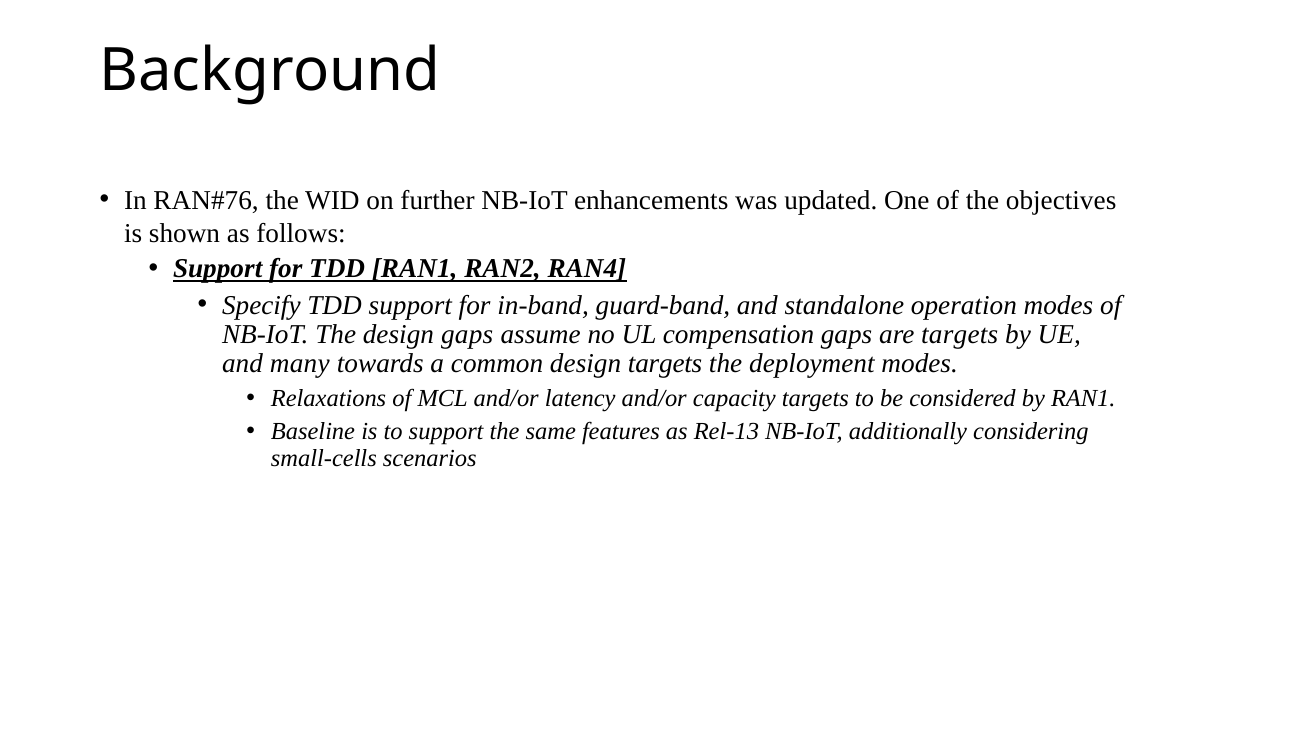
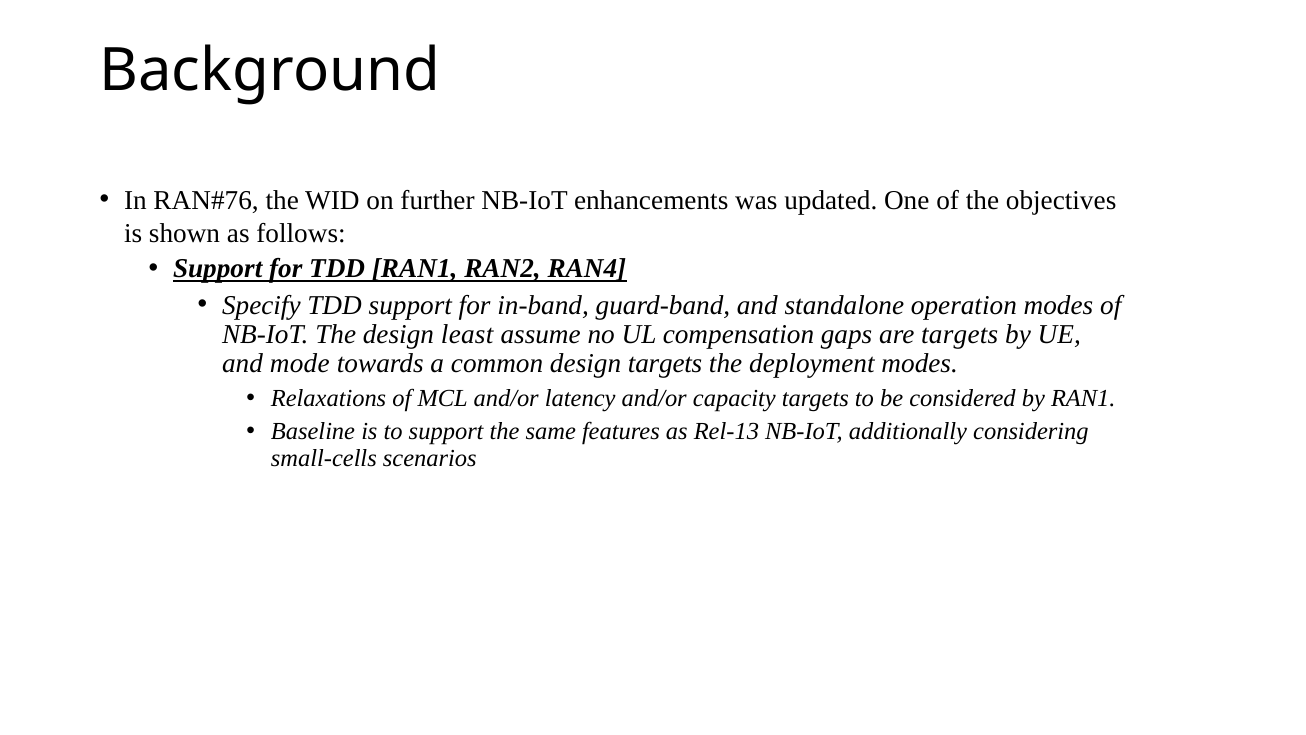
design gaps: gaps -> least (467, 334)
many: many -> mode (300, 364)
